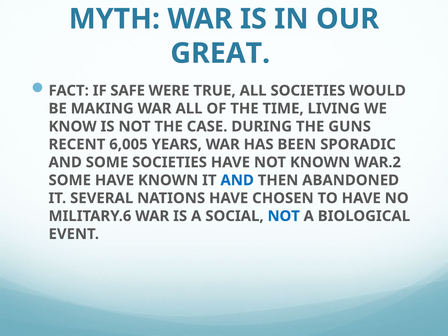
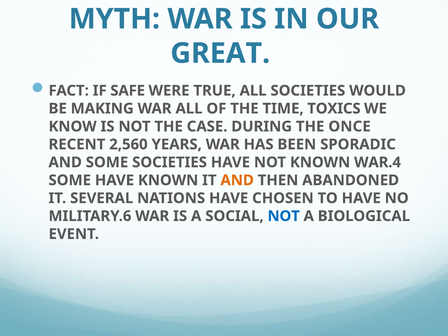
LIVING: LIVING -> TOXICS (334, 109)
GUNS: GUNS -> ONCE (350, 126)
6,005: 6,005 -> 2,560 (128, 144)
WAR.2: WAR.2 -> WAR.4 (377, 162)
AND colour: blue -> orange (237, 180)
